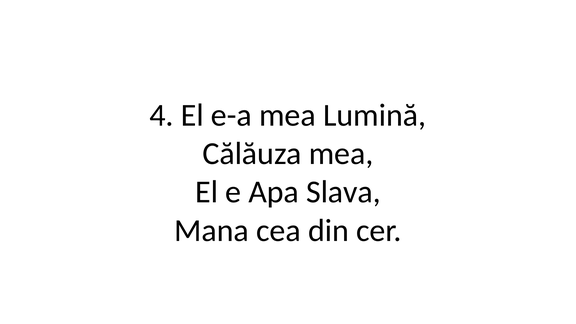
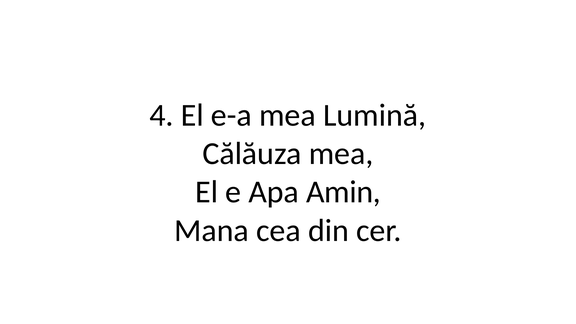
Slava: Slava -> Amin (344, 192)
